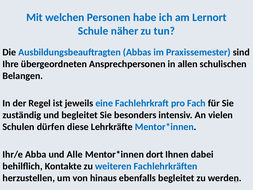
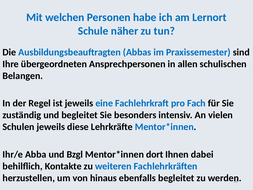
Schulen dürfen: dürfen -> jeweils (51, 127)
Alle: Alle -> Bzgl (75, 154)
